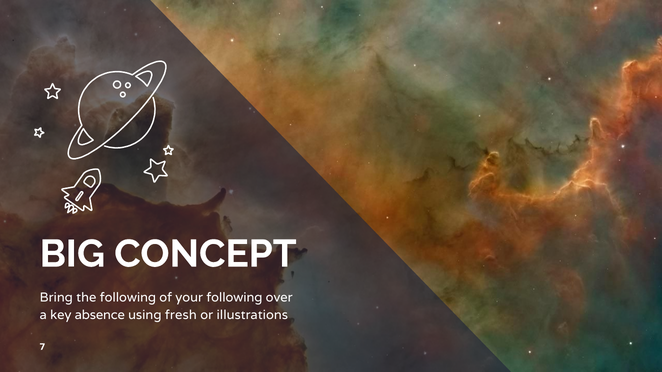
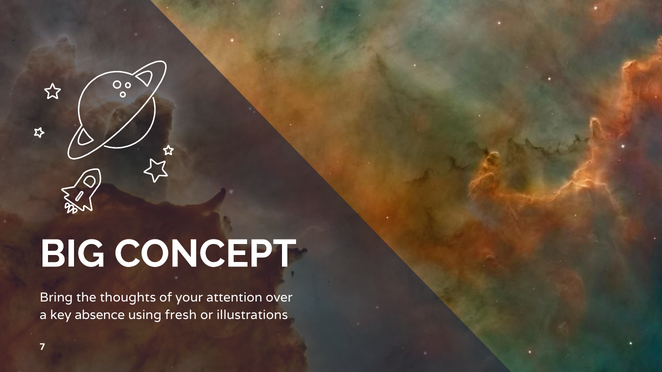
the following: following -> thoughts (128, 298)
your following: following -> attention (234, 298)
